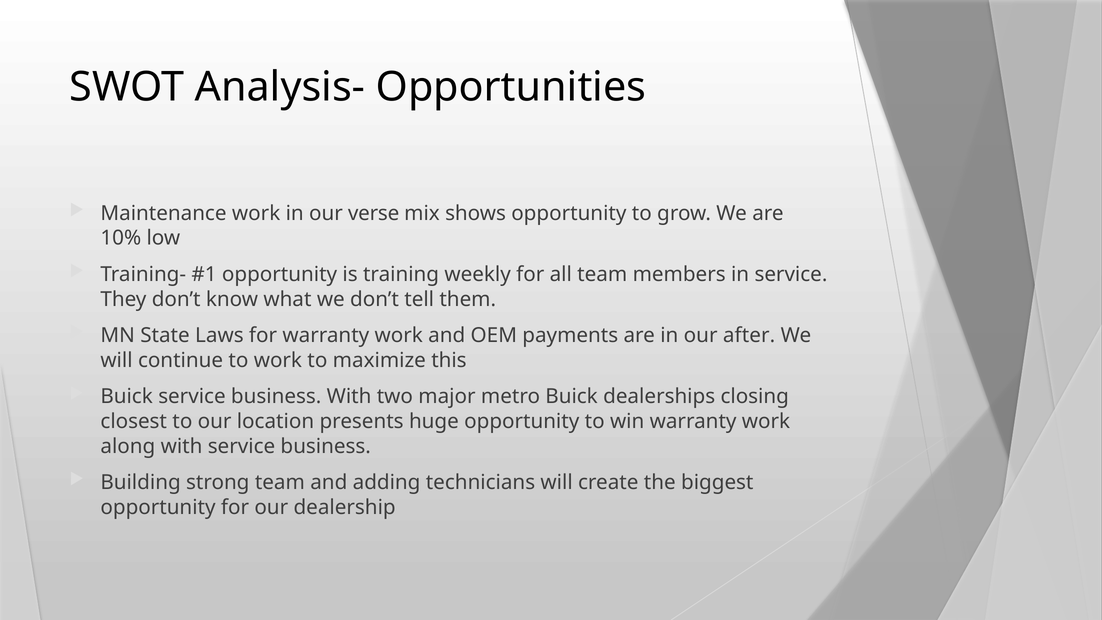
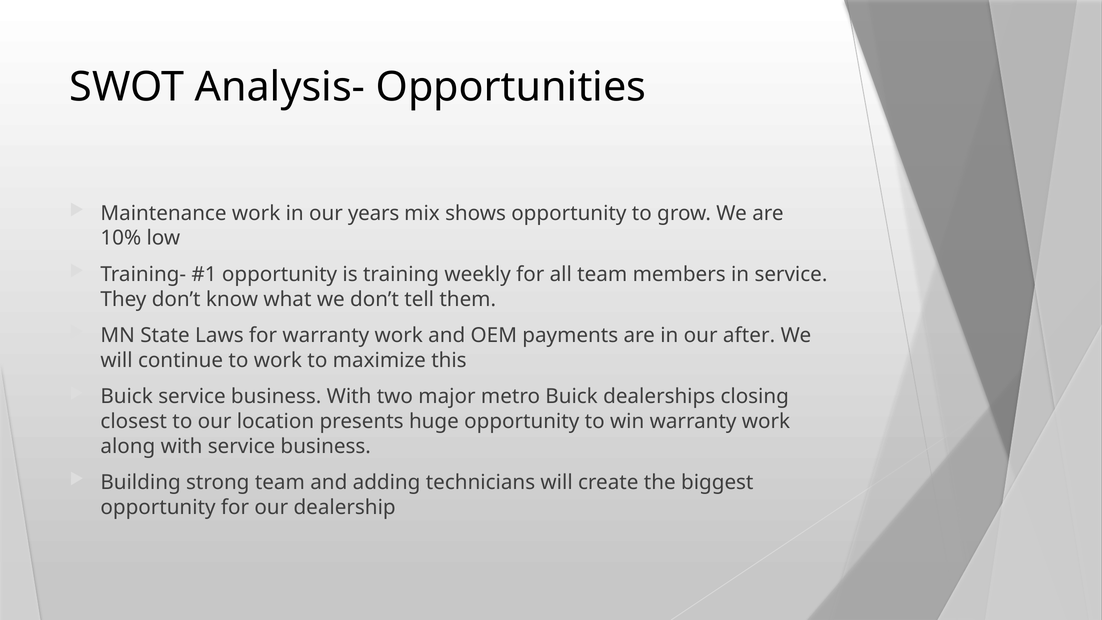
verse: verse -> years (374, 213)
